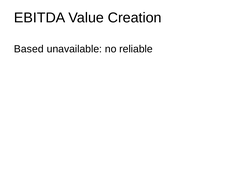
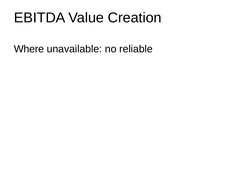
Based: Based -> Where (29, 49)
